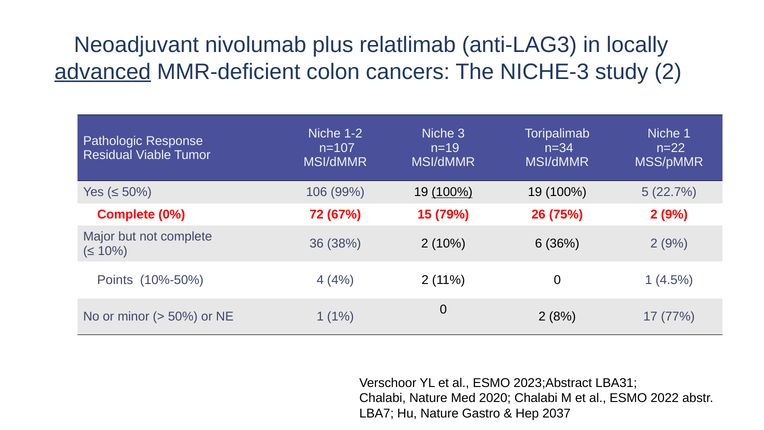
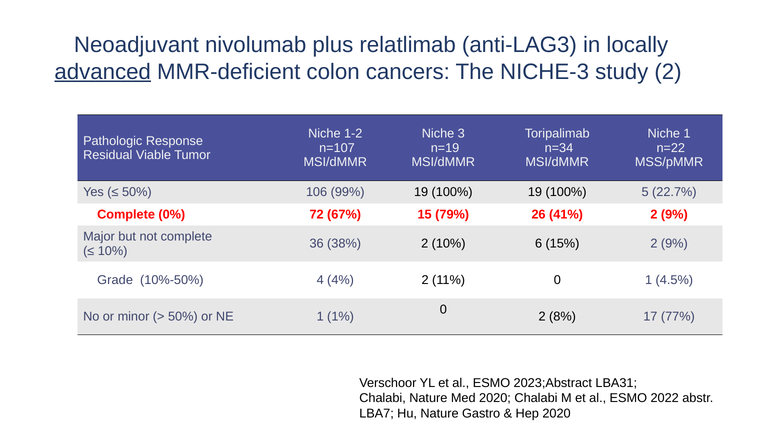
100% underline: present -> none (452, 192)
75%: 75% -> 41% (566, 214)
36%: 36% -> 15% (562, 244)
Points: Points -> Grade (115, 280)
Hep 2037: 2037 -> 2020 (557, 413)
